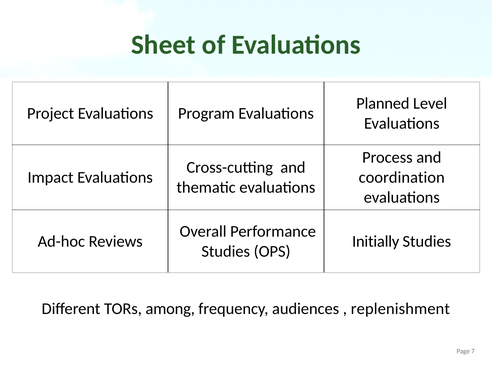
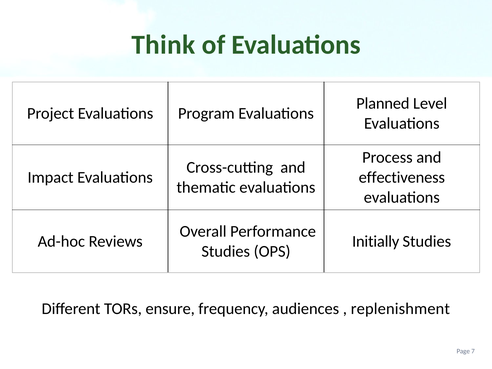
Sheet: Sheet -> Think (163, 45)
coordination: coordination -> effectiveness (402, 177)
among: among -> ensure (170, 309)
